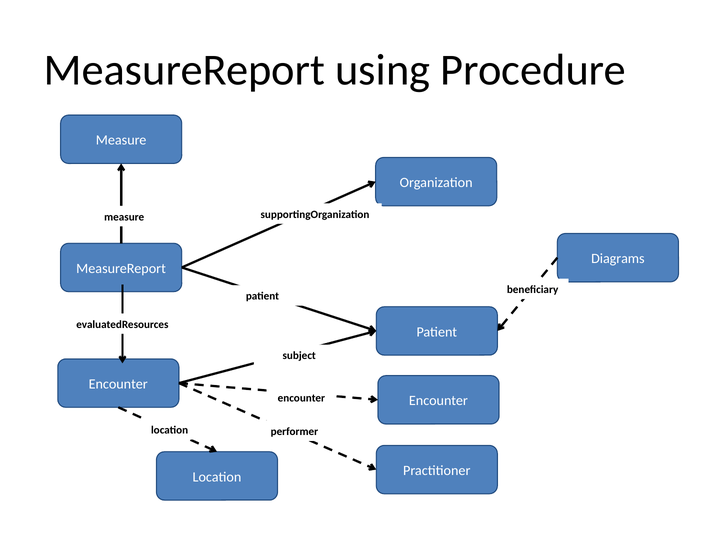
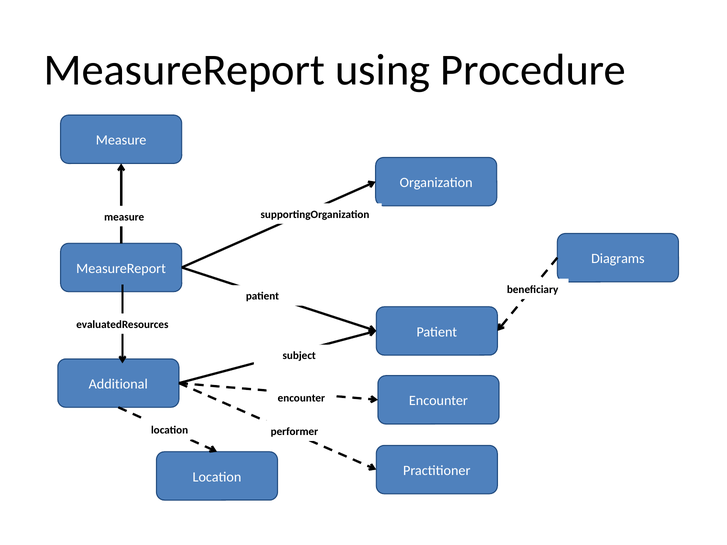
Encounter: Encounter -> Additional (118, 384)
